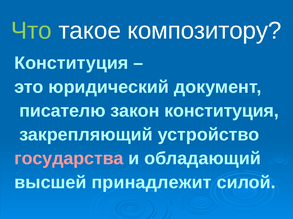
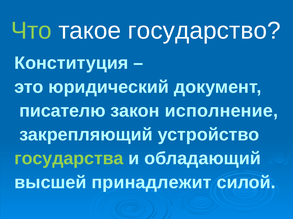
композитору: композитору -> государство (204, 31)
закон конституция: конституция -> исполнение (221, 111)
государства colour: pink -> light green (69, 159)
